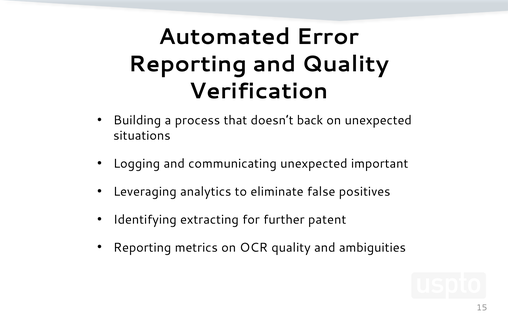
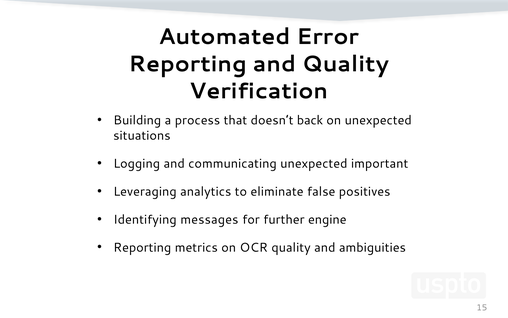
extracting: extracting -> messages (209, 219)
patent: patent -> engine (327, 219)
